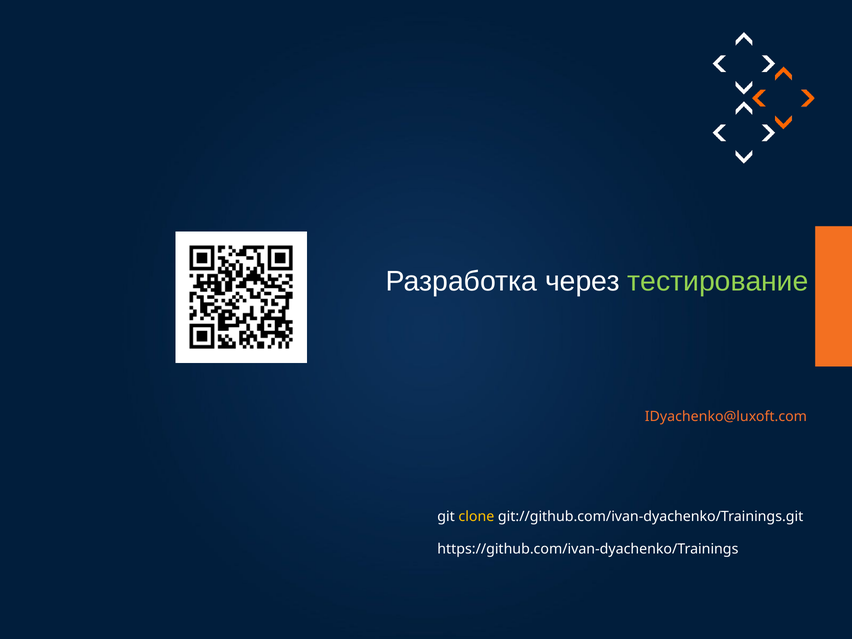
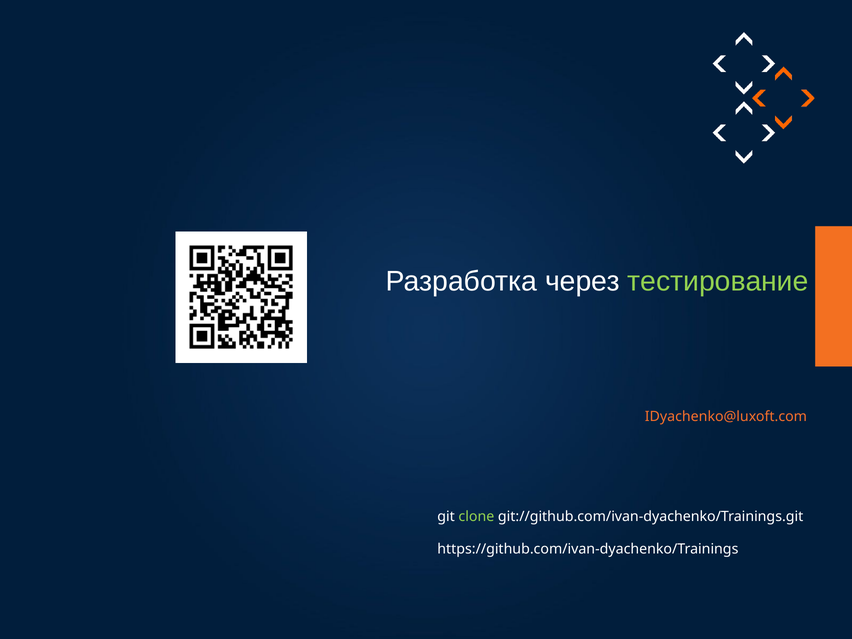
clone colour: yellow -> light green (476, 517)
